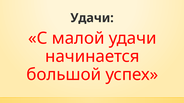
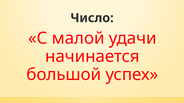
Удачи: Удачи -> Число (92, 18)
